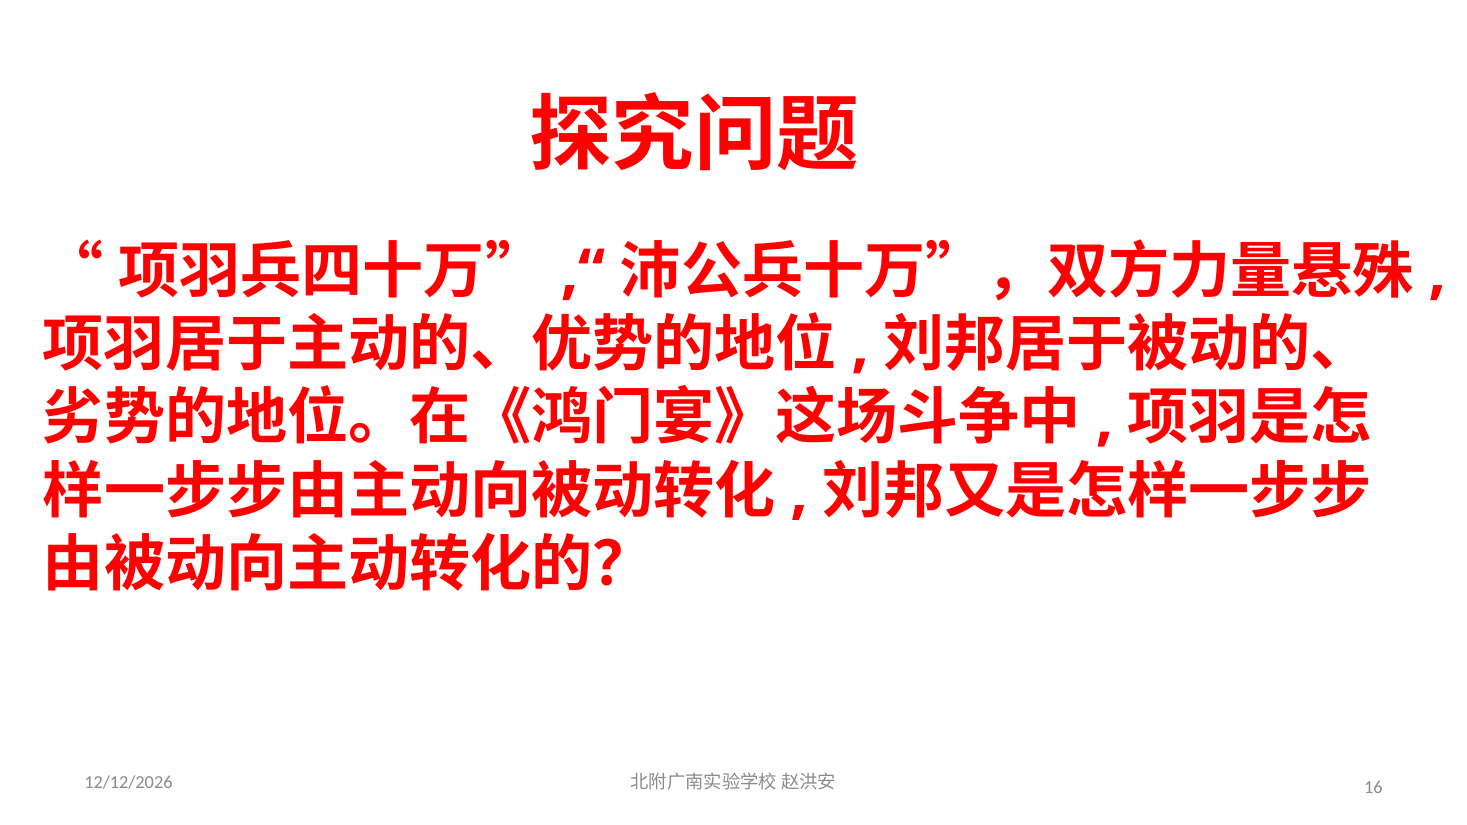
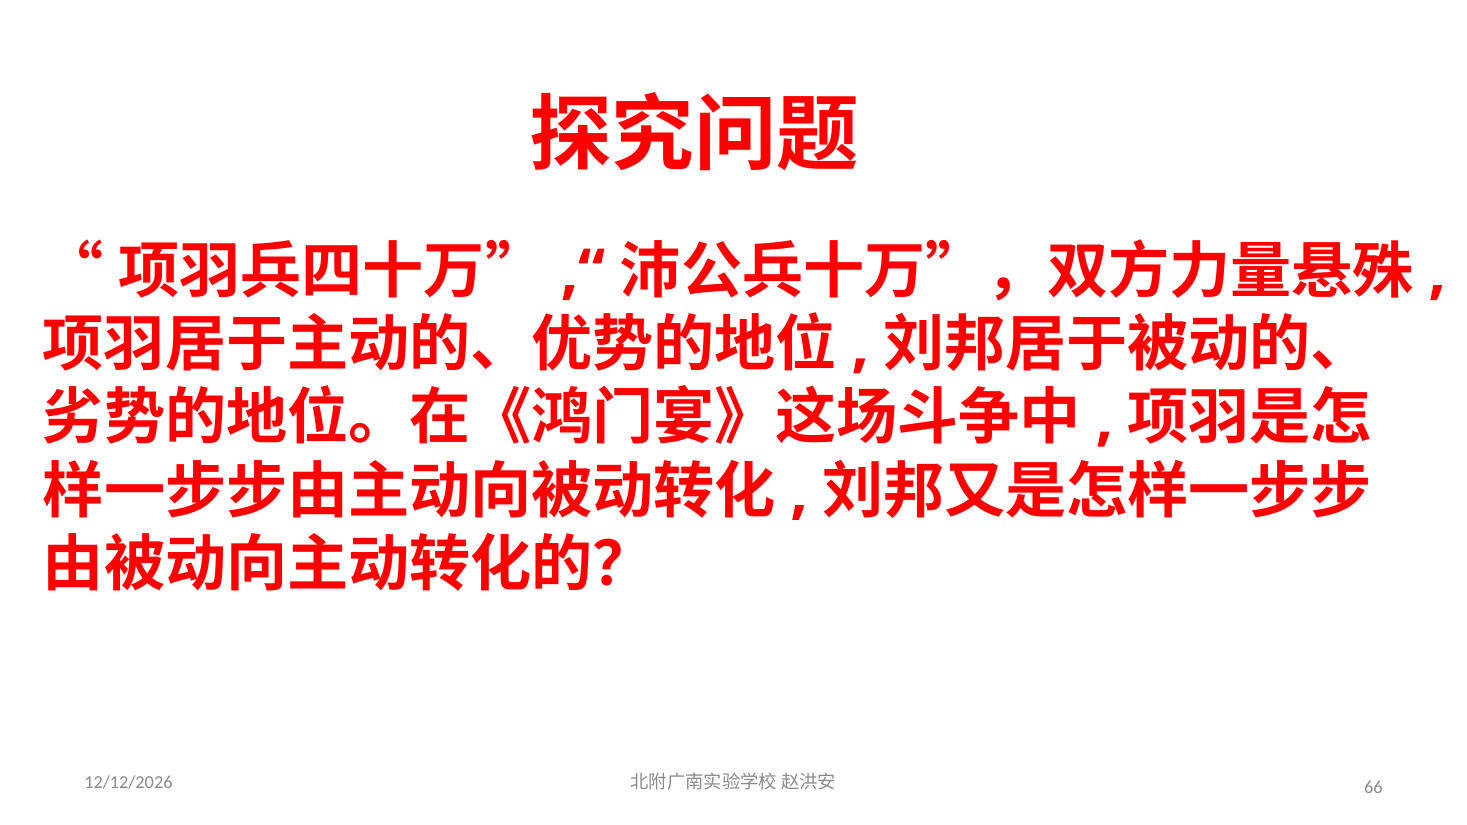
16: 16 -> 66 (1373, 788)
